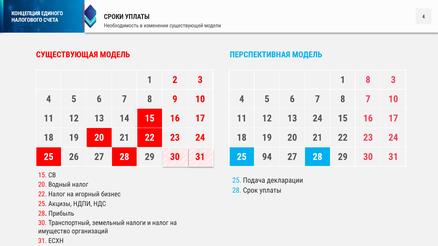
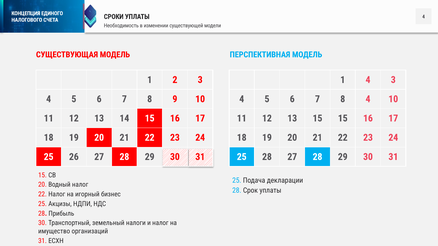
1 8: 8 -> 4 (368, 80)
8 7: 7 -> 4 (368, 99)
13 24: 24 -> 15 (317, 118)
25 94: 94 -> 28 (267, 157)
